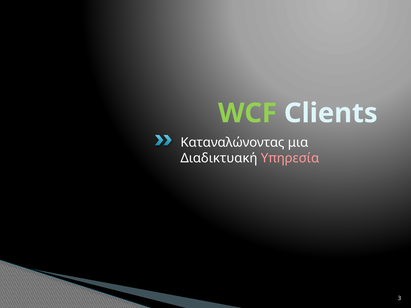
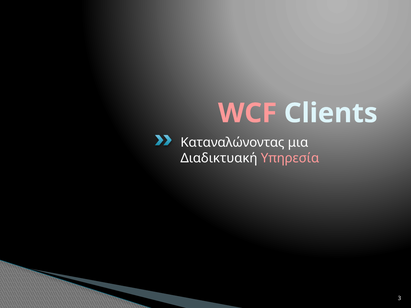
WCF colour: light green -> pink (247, 113)
